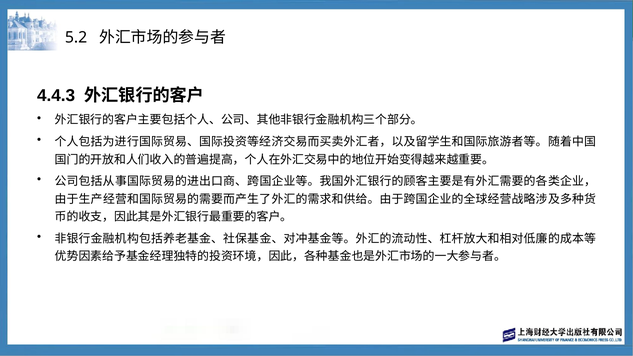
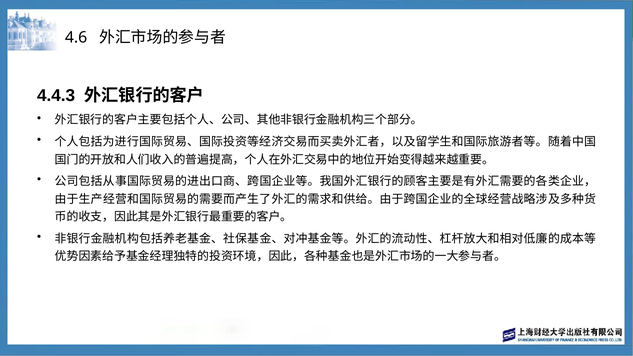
5.2: 5.2 -> 4.6 (76, 38)
